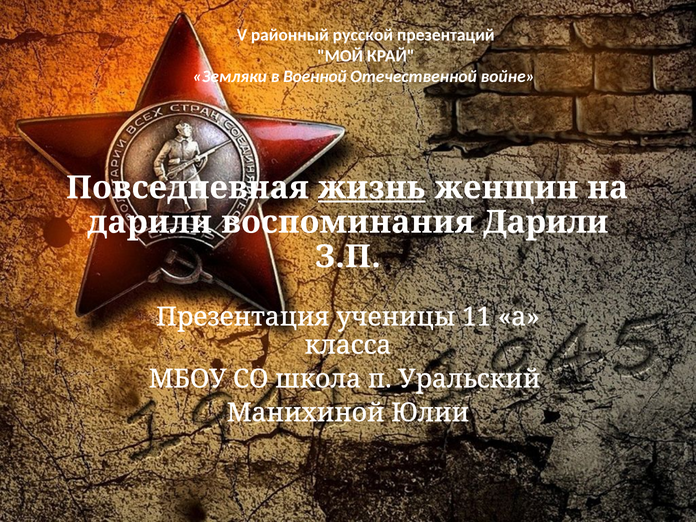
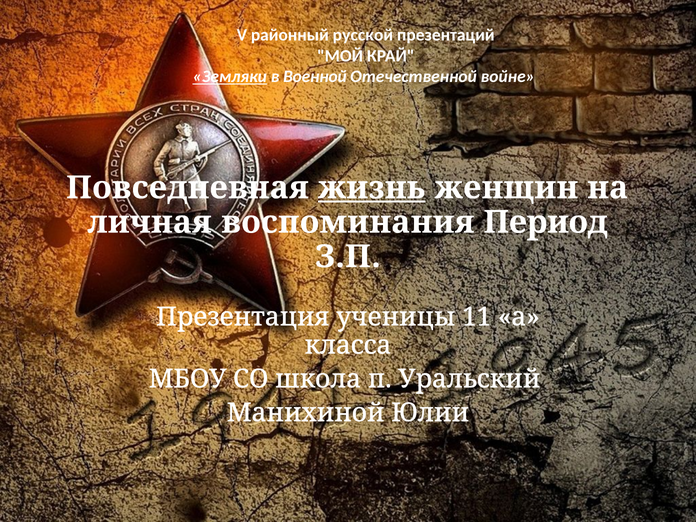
Земляки underline: none -> present (230, 77)
дарили: дарили -> личная (150, 222)
воспоминания Дарили: Дарили -> Период (546, 222)
